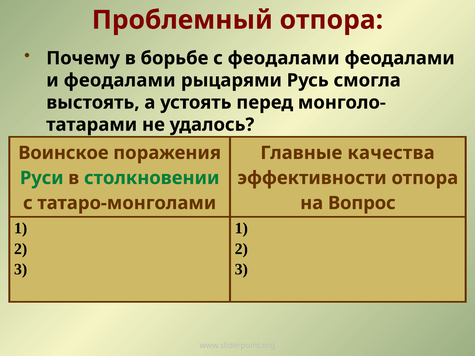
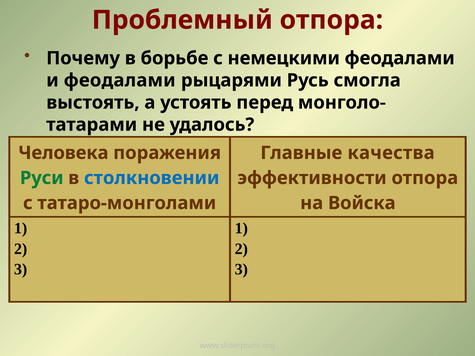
с феодалами: феодалами -> немецкими (284, 58)
Воинское: Воинское -> Человека (63, 153)
столкновении colour: green -> blue (152, 178)
Вопрос: Вопрос -> Войска (362, 203)
